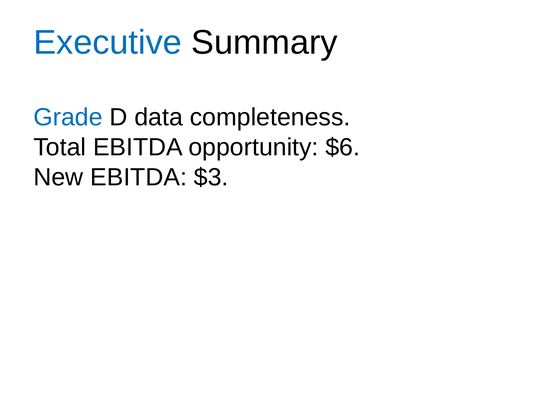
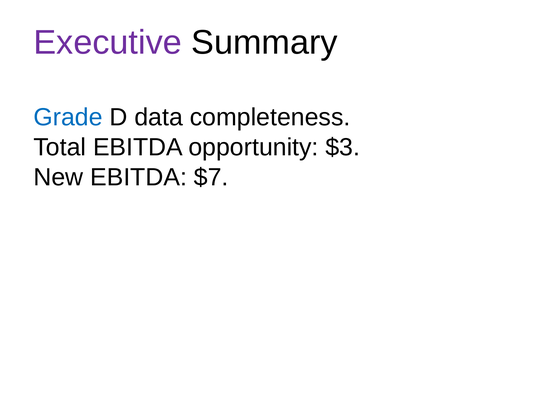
Executive colour: blue -> purple (108, 43)
$6: $6 -> $3 (343, 147)
$3: $3 -> $7 (211, 177)
